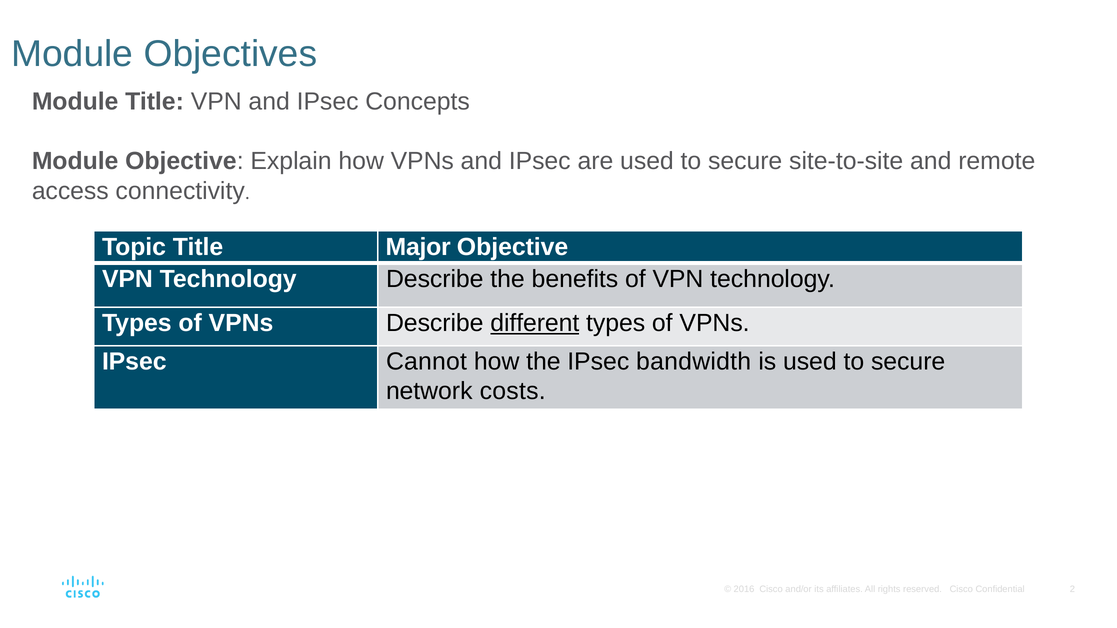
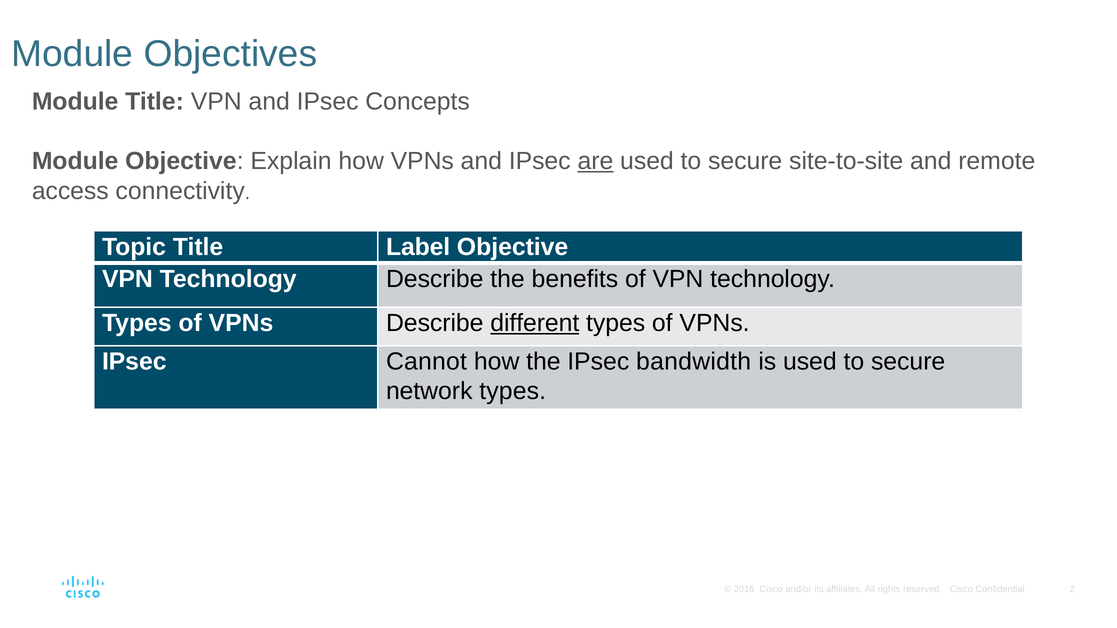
are underline: none -> present (595, 161)
Major: Major -> Label (418, 247)
network costs: costs -> types (513, 391)
